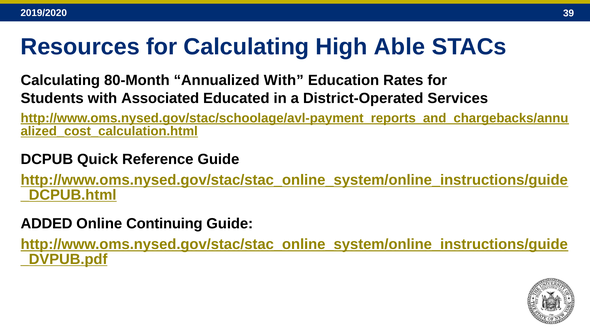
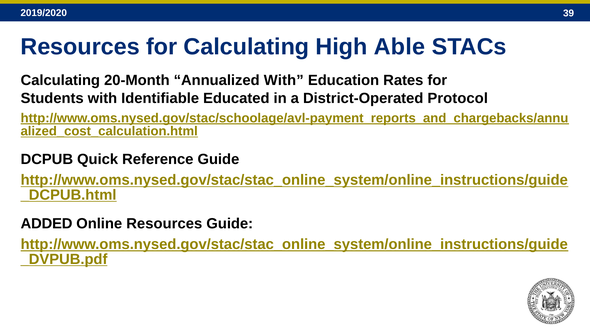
80-Month: 80-Month -> 20-Month (137, 80)
Associated: Associated -> Identifiable (160, 98)
Services: Services -> Protocol (458, 98)
Online Continuing: Continuing -> Resources (164, 224)
